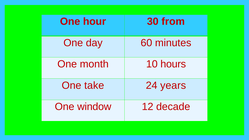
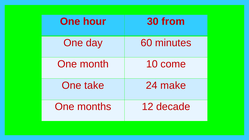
hours: hours -> come (173, 64)
years: years -> make (173, 85)
window: window -> months (94, 107)
